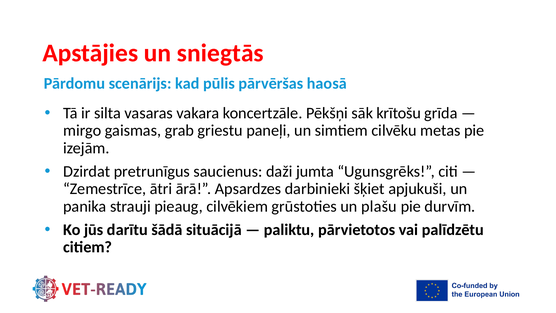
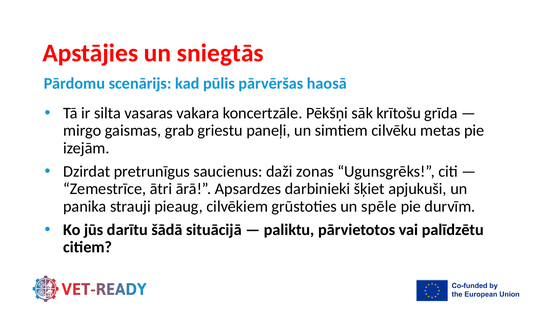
jumta: jumta -> zonas (315, 171)
plašu: plašu -> spēle (379, 206)
